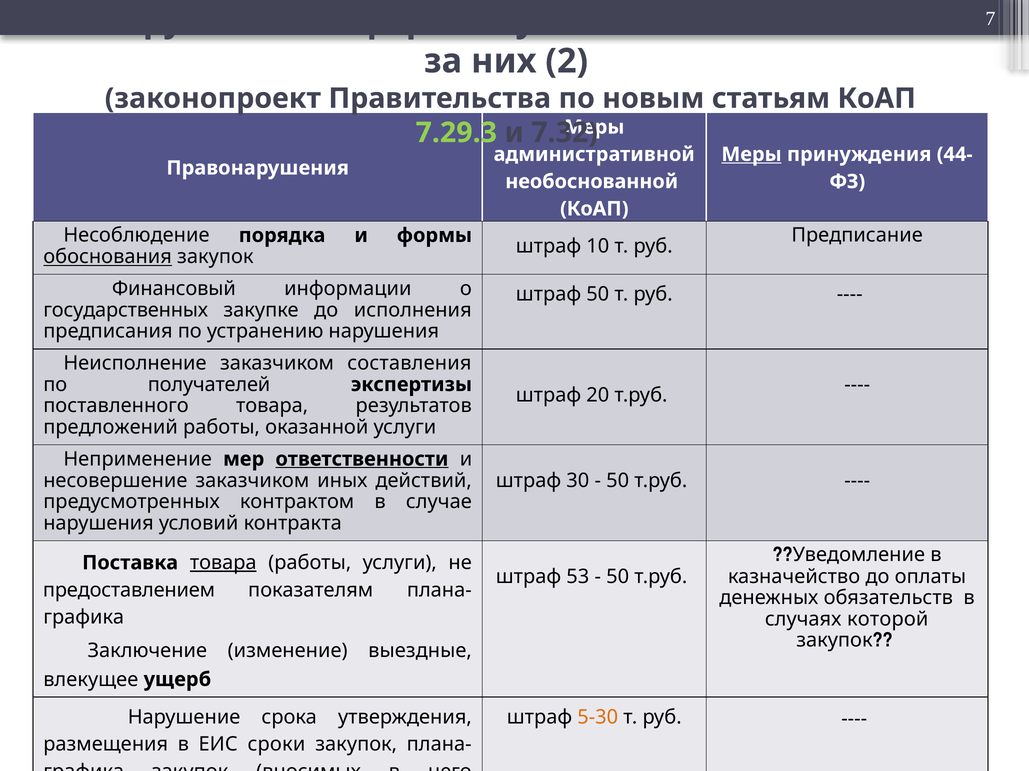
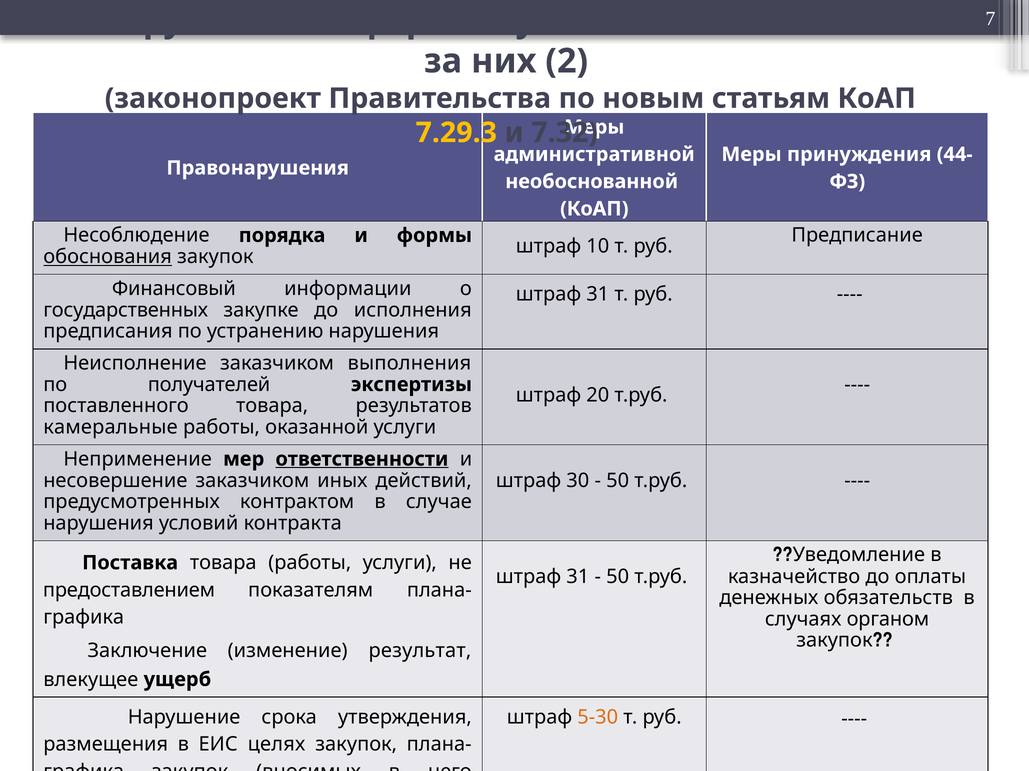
7.29.3 colour: light green -> yellow (456, 133)
Меры underline: present -> none (752, 154)
50: 50 -> 31 (598, 295)
составления: составления -> выполнения (409, 363)
предложений: предложений -> камеральные (110, 428)
товара underline: present -> none (223, 563)
53: 53 -> 31 (578, 577)
которой: которой -> органом (888, 620)
выездные: выездные -> результат (420, 651)
сроки: сроки -> целях (276, 745)
